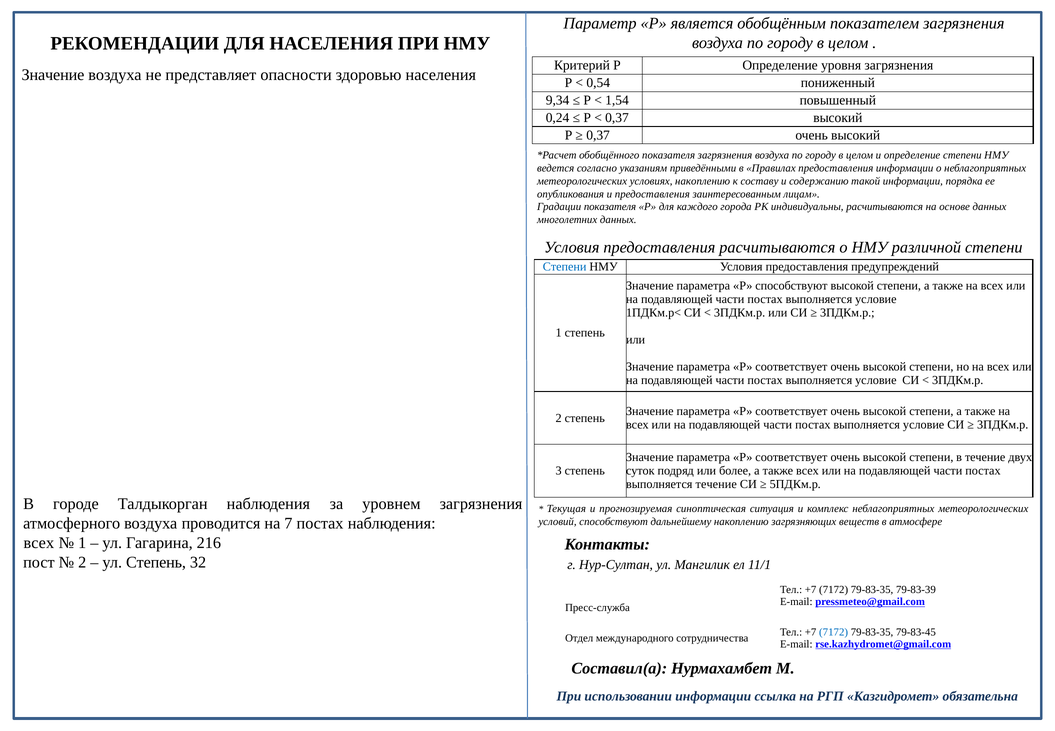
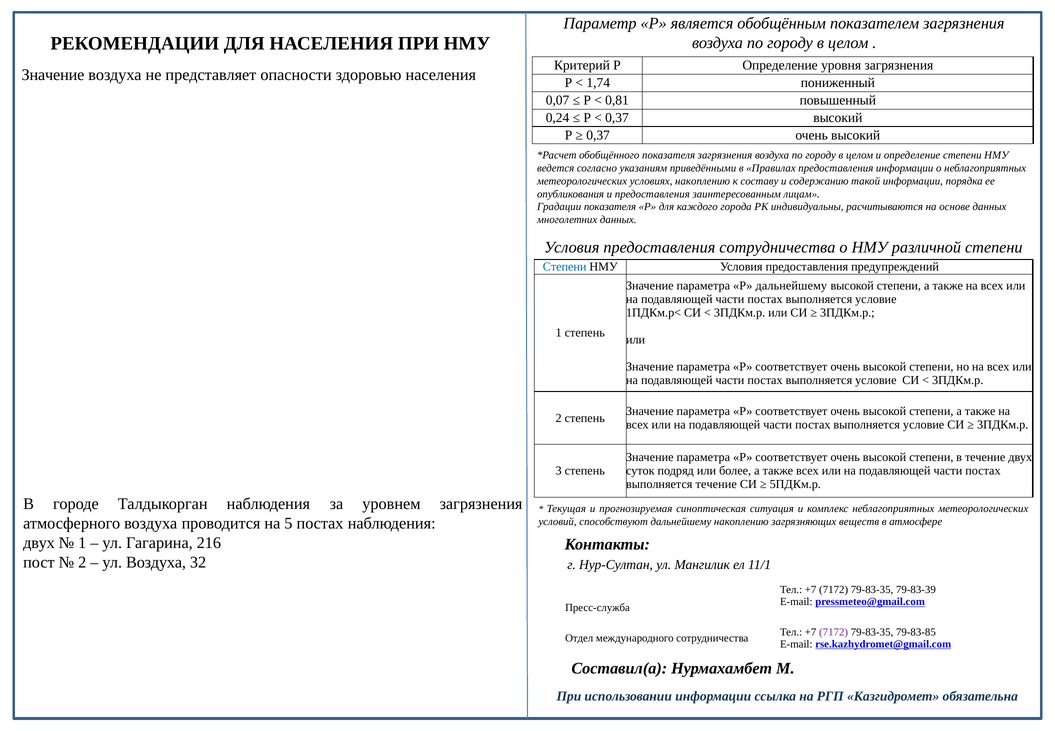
0,54: 0,54 -> 1,74 (598, 83)
9,34: 9,34 -> 0,07 (558, 100)
1,54: 1,54 -> 0,81 (617, 100)
предоставления расчитываются: расчитываются -> сотрудничества (777, 247)
Р способствуют: способствуют -> дальнейшему (791, 285)
7: 7 -> 5 (288, 523)
всех: всех -> двух (39, 543)
ул Степень: Степень -> Воздуха (156, 562)
7172 colour: blue -> purple (834, 631)
79-83-45: 79-83-45 -> 79-83-85 (916, 631)
